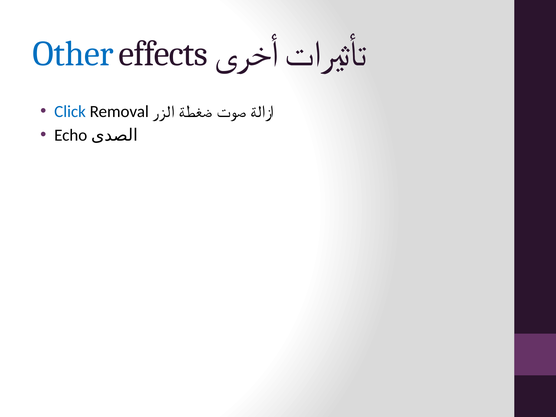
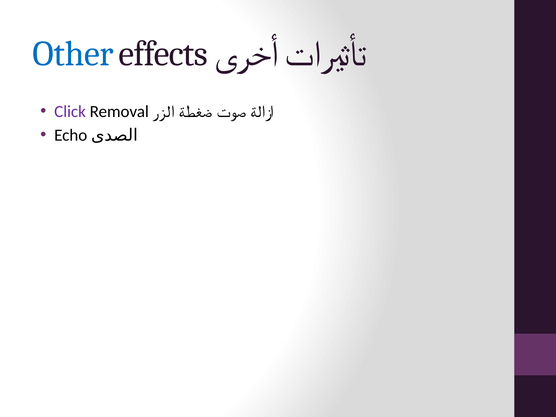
Click colour: blue -> purple (70, 111)
